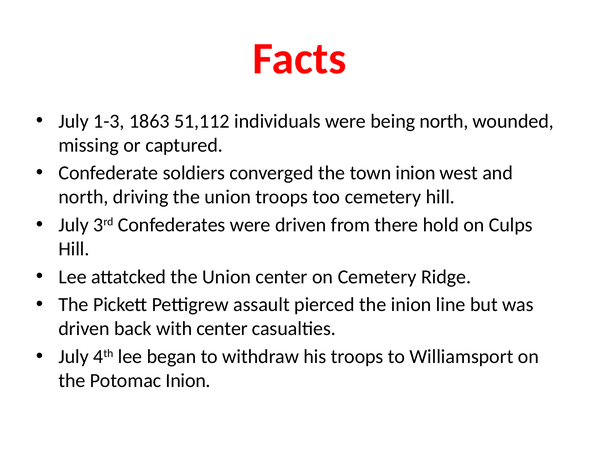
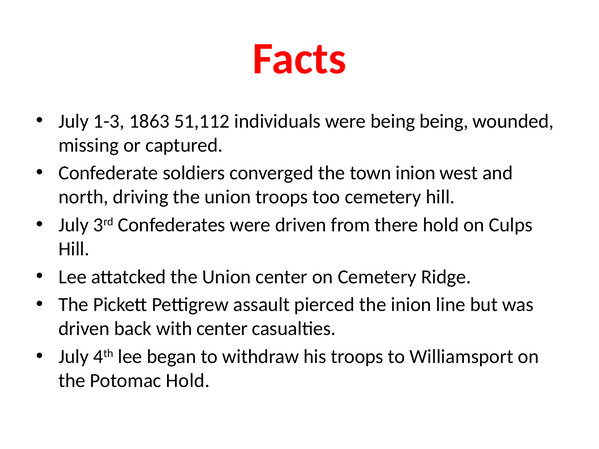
being north: north -> being (444, 121)
Potomac Inion: Inion -> Hold (188, 381)
